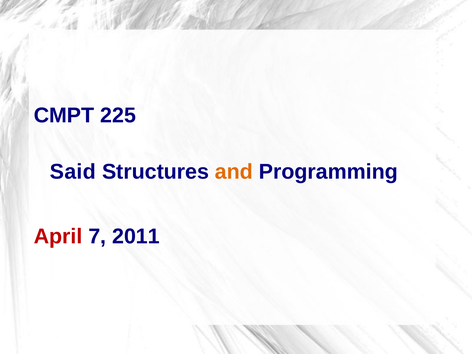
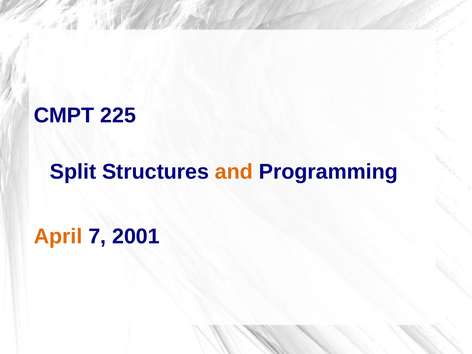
Said: Said -> Split (73, 172)
April colour: red -> orange (58, 236)
2011: 2011 -> 2001 (136, 236)
